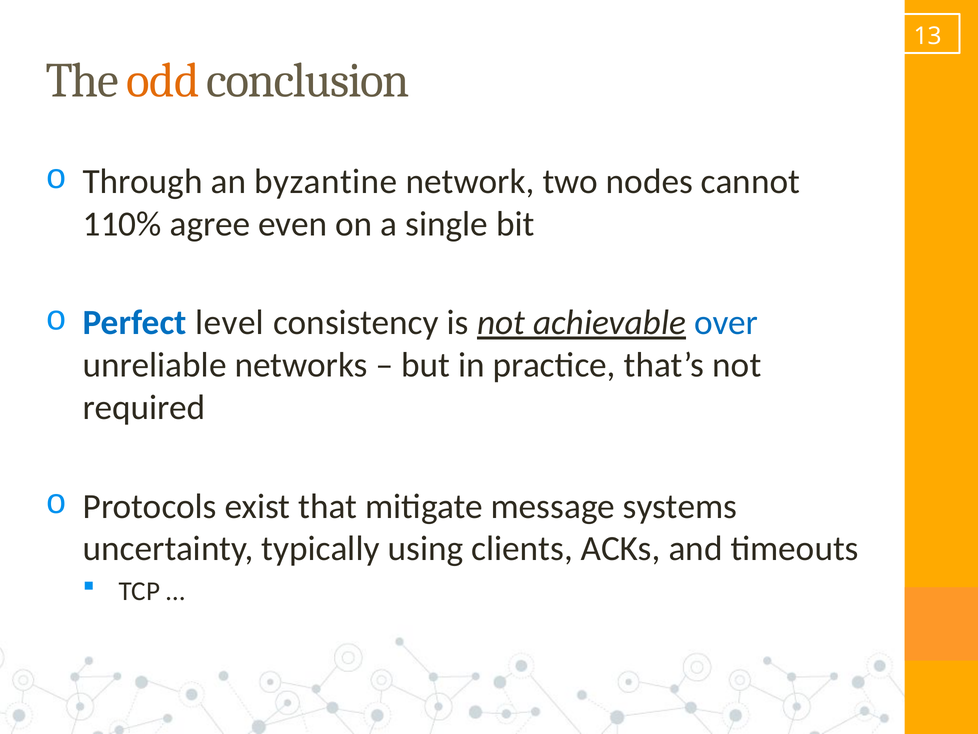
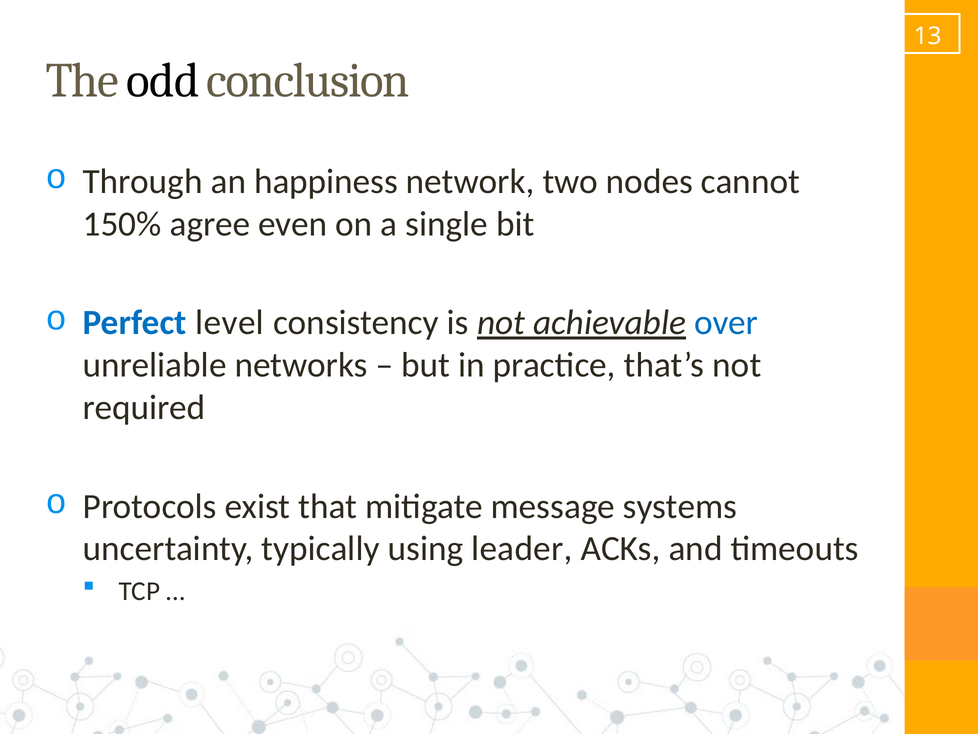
odd colour: orange -> black (163, 81)
byzantine: byzantine -> happiness (326, 181)
110%: 110% -> 150% (122, 224)
clients: clients -> leader (522, 548)
